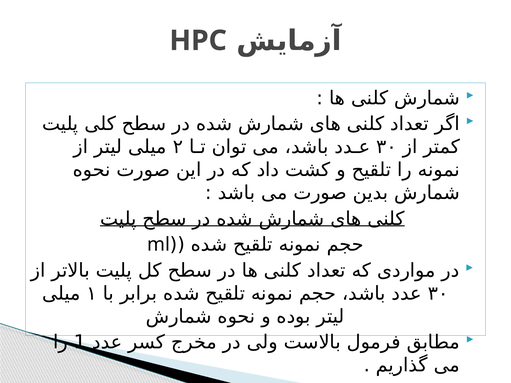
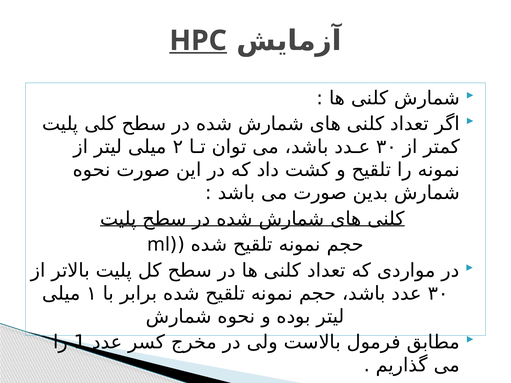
HPC underline: none -> present (198, 41)
